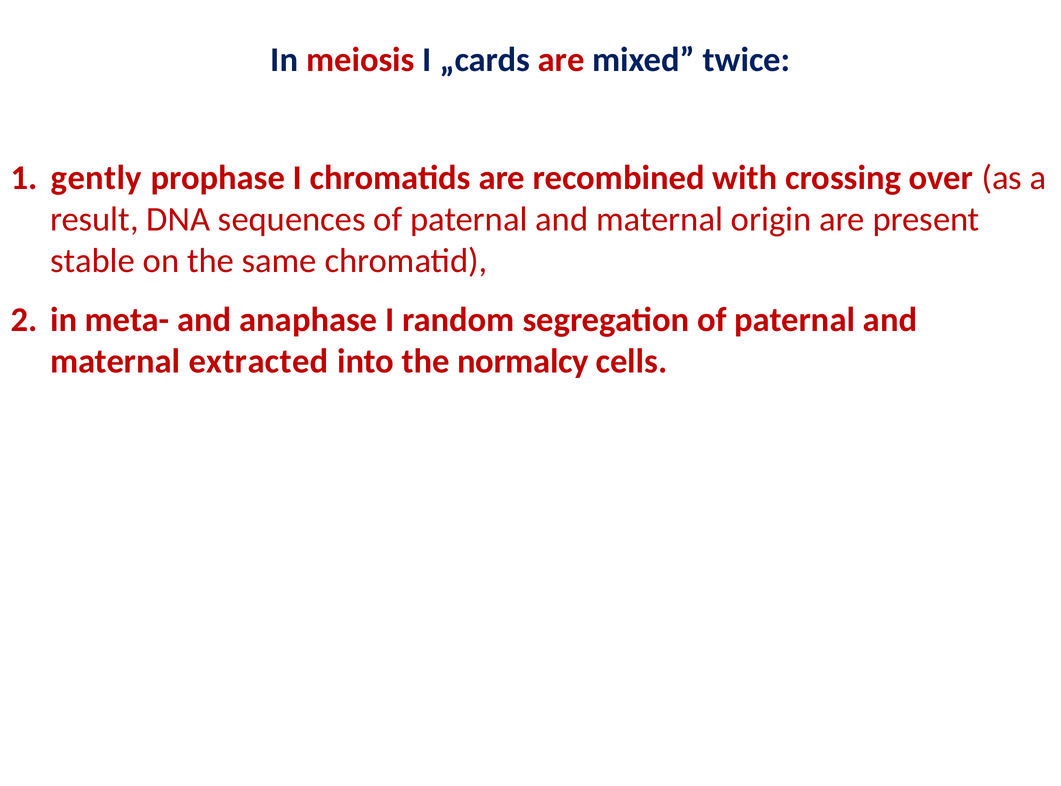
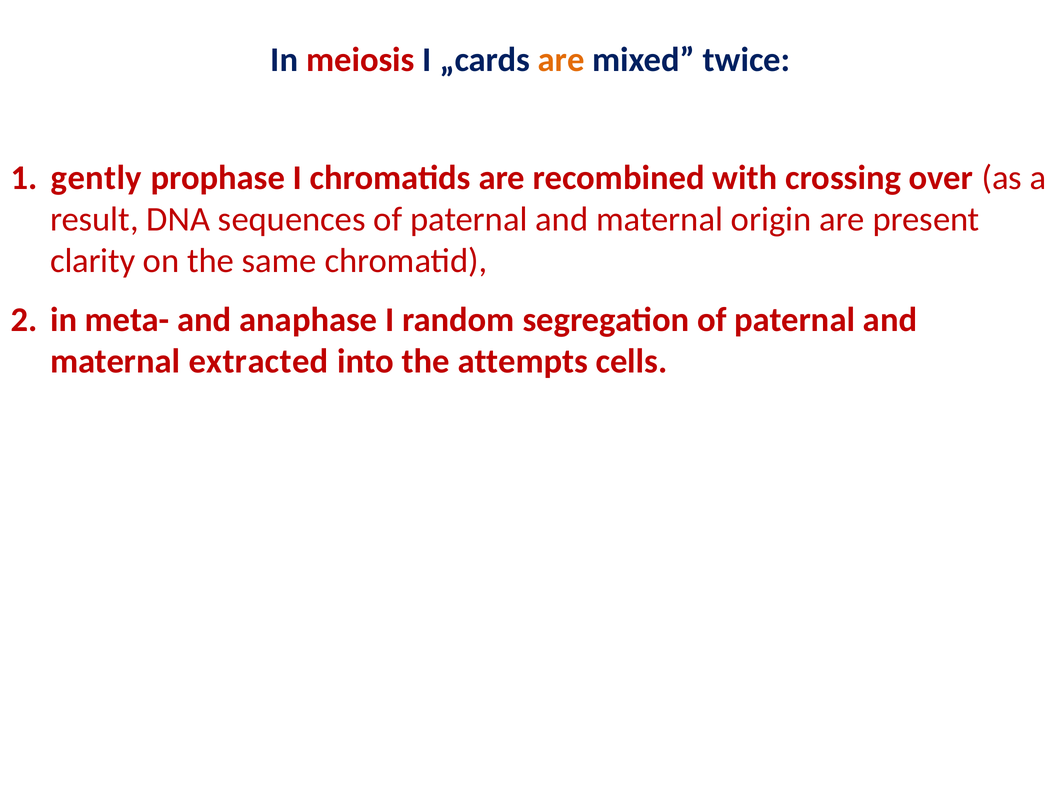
are colour: red -> orange (561, 60)
stable: stable -> clarity (93, 261)
normalcy: normalcy -> attempts (523, 361)
